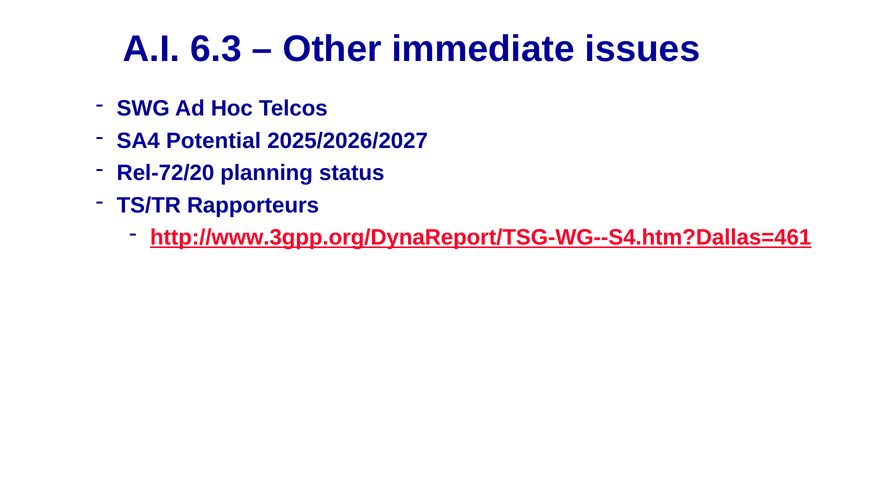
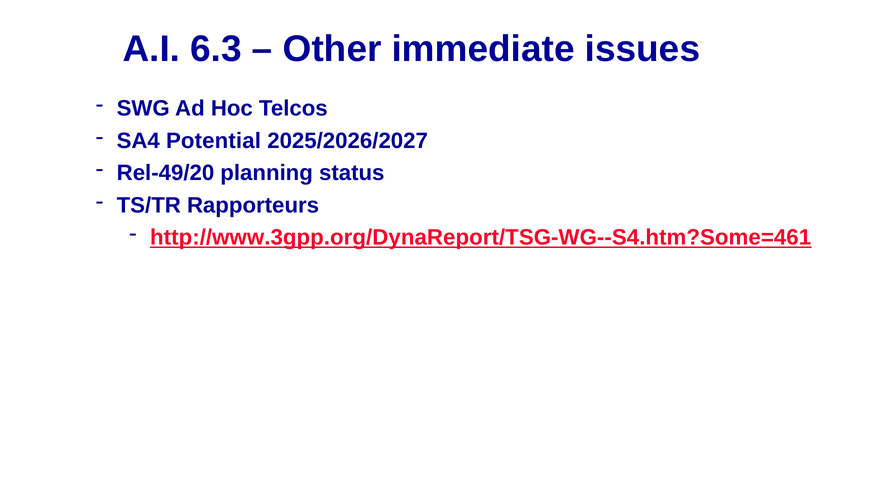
Rel-72/20: Rel-72/20 -> Rel-49/20 (165, 173)
http://www.3gpp.org/DynaReport/TSG-WG--S4.htm?Dallas=461: http://www.3gpp.org/DynaReport/TSG-WG--S4.htm?Dallas=461 -> http://www.3gpp.org/DynaReport/TSG-WG--S4.htm?Some=461 (481, 238)
